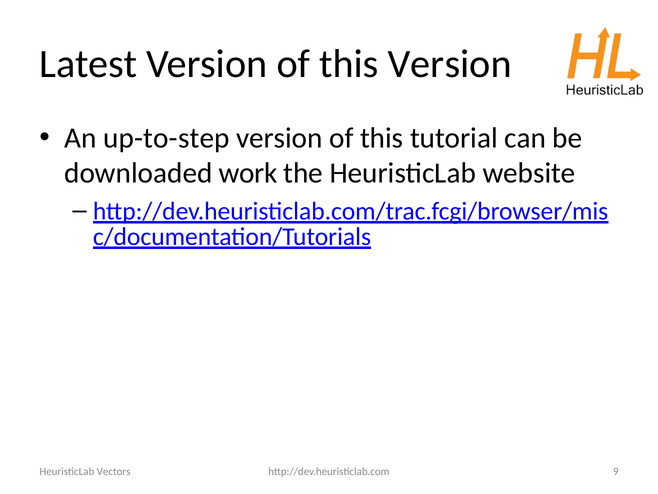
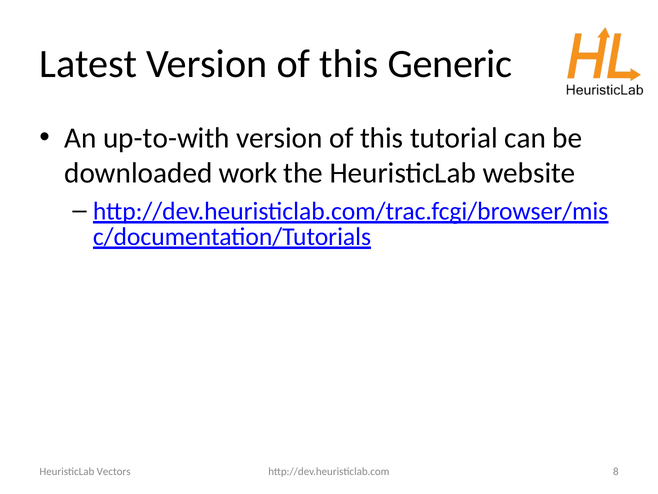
this Version: Version -> Generic (450, 64)
up-to-step: up-to-step -> up-to-with (166, 138)
9: 9 -> 8 (616, 471)
